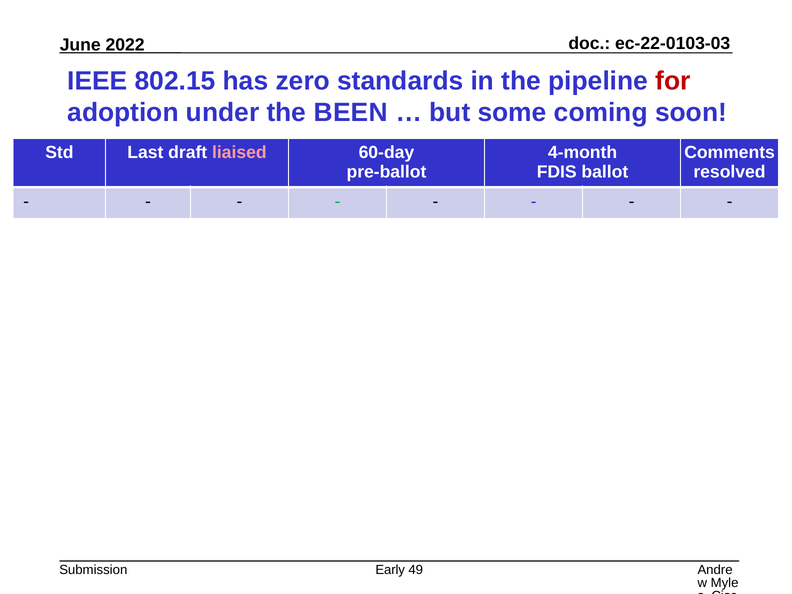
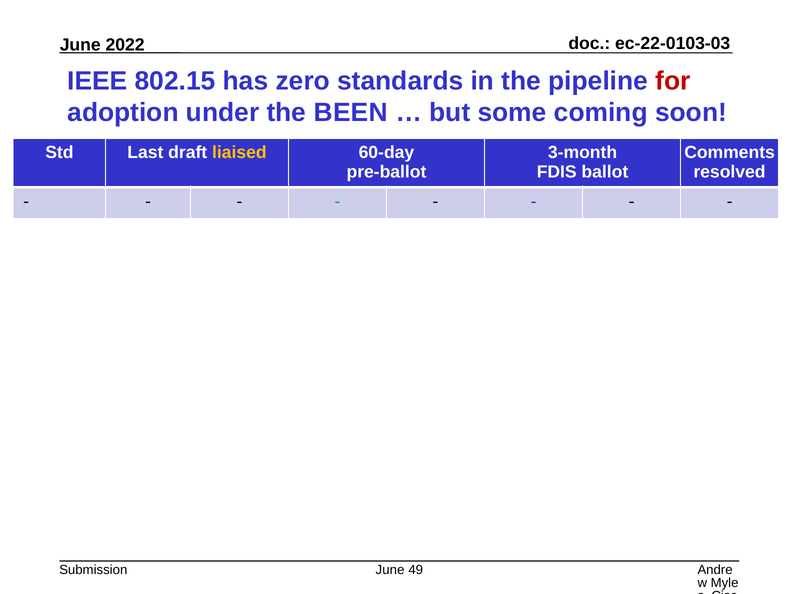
liaised colour: pink -> yellow (239, 153)
4-month: 4-month -> 3-month (583, 153)
Early: Early -> June (390, 570)
